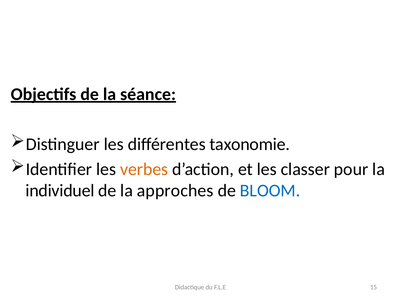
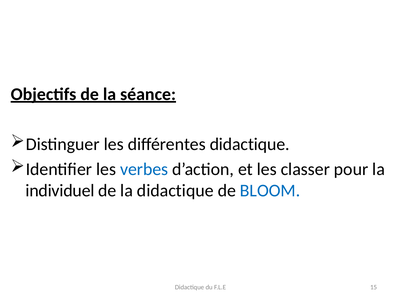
différentes taxonomie: taxonomie -> didactique (250, 144)
verbes colour: orange -> blue (144, 169)
la approches: approches -> didactique (175, 190)
